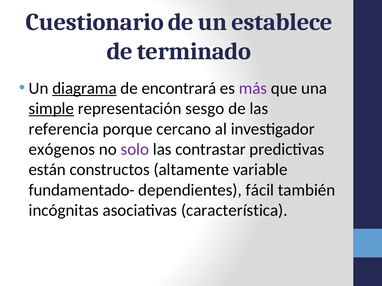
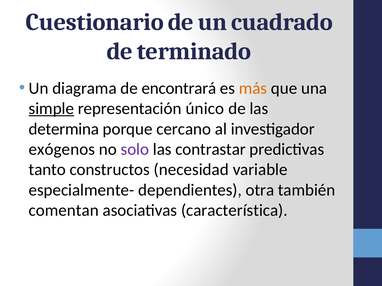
establece: establece -> cuadrado (282, 22)
diagrama underline: present -> none (84, 88)
más colour: purple -> orange (253, 88)
sesgo: sesgo -> único (205, 109)
referencia: referencia -> determina (64, 129)
están: están -> tanto (47, 170)
altamente: altamente -> necesidad (191, 170)
fundamentado-: fundamentado- -> especialmente- (81, 190)
fácil: fácil -> otra (260, 190)
incógnitas: incógnitas -> comentan (64, 211)
